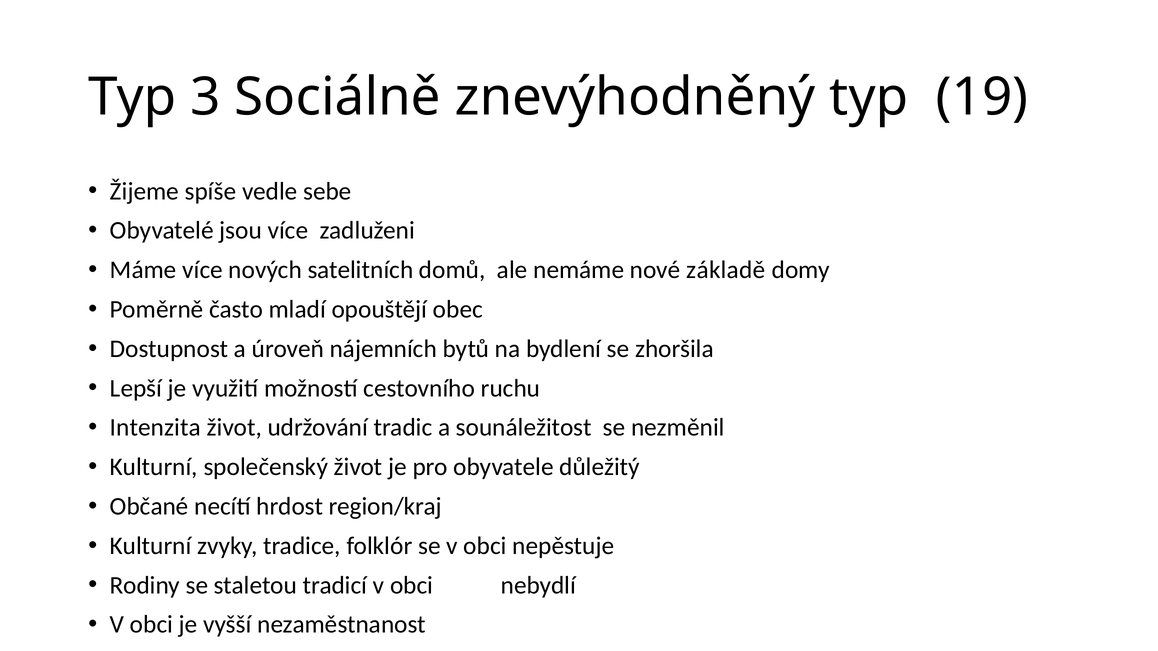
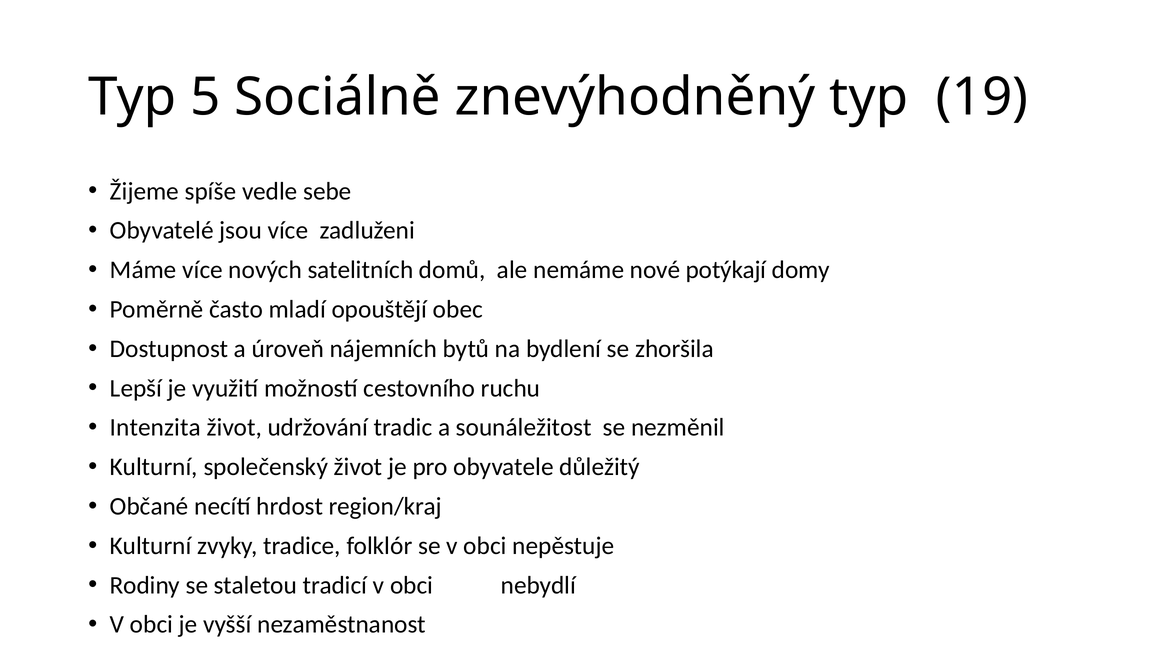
3: 3 -> 5 (205, 97)
základě: základě -> potýkají (726, 270)
